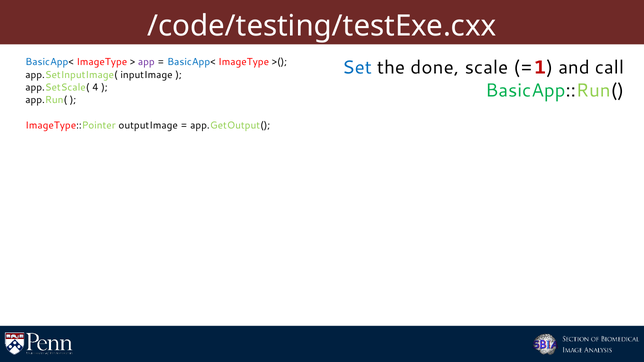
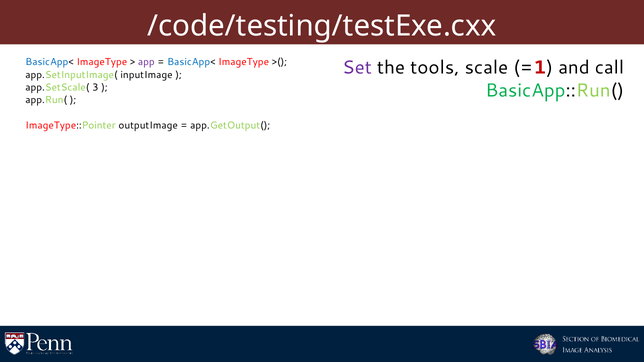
Set colour: blue -> purple (357, 68)
done: done -> tools (435, 68)
4: 4 -> 3 (95, 87)
